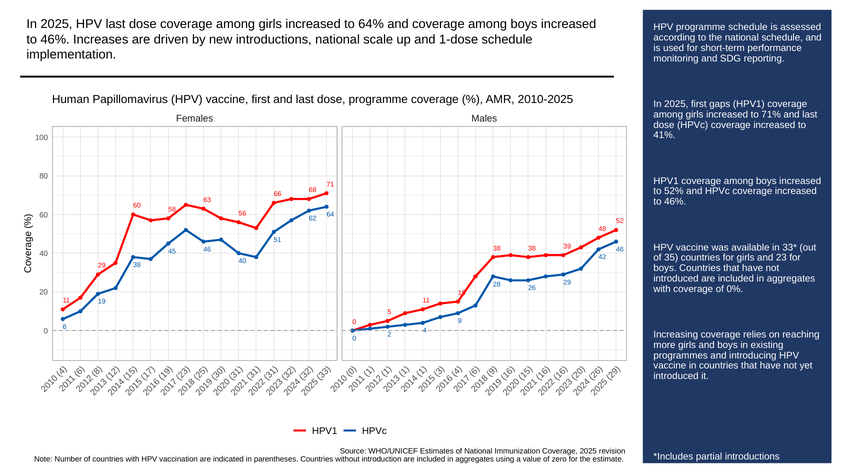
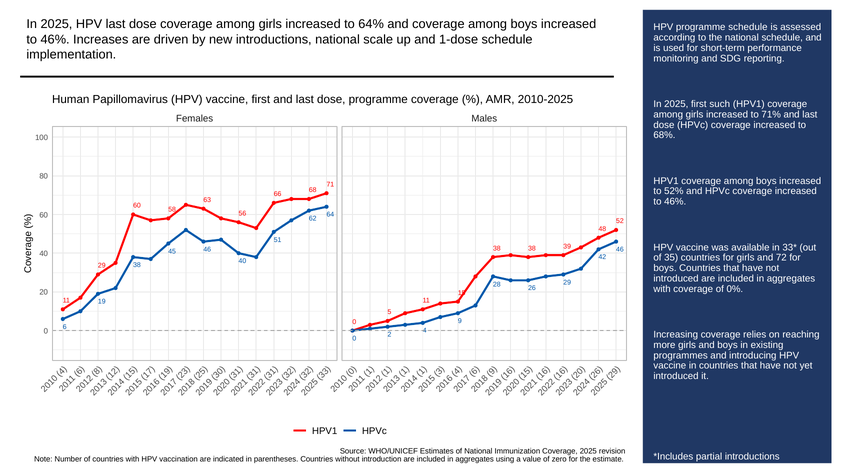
gaps: gaps -> such (720, 104)
41%: 41% -> 68% (664, 135)
23: 23 -> 72 (781, 258)
